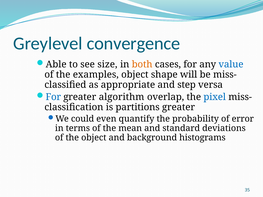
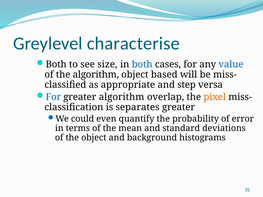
convergence: convergence -> characterise (133, 43)
Able: Able -> Both (56, 64)
both colour: orange -> blue (142, 64)
the examples: examples -> algorithm (96, 75)
shape: shape -> based (164, 75)
pixel colour: blue -> orange (215, 97)
partitions: partitions -> separates (138, 107)
